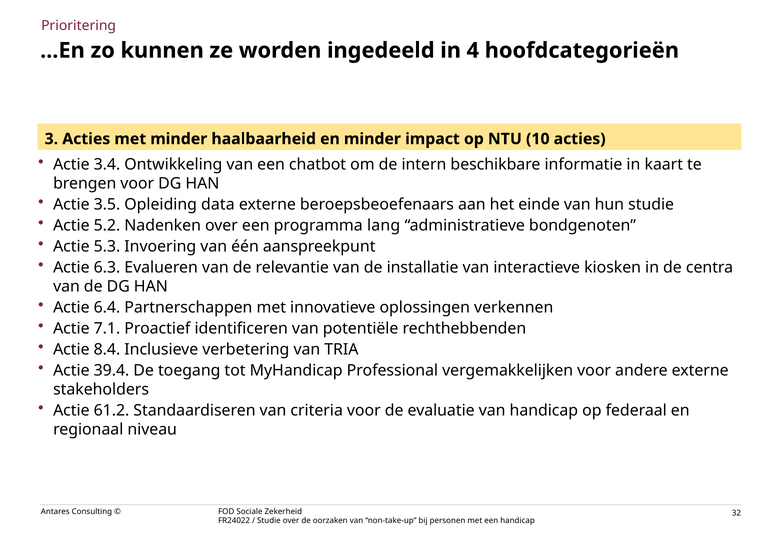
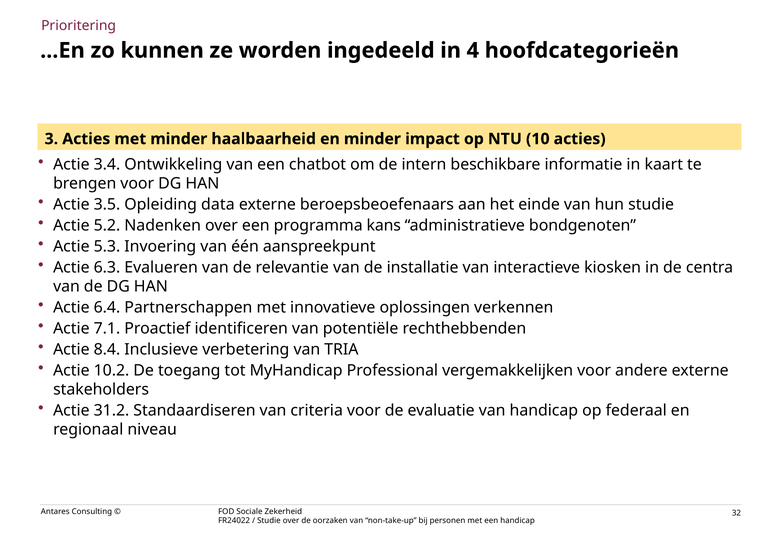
lang: lang -> kans (384, 226)
39.4: 39.4 -> 10.2 (111, 371)
61.2: 61.2 -> 31.2 (111, 411)
